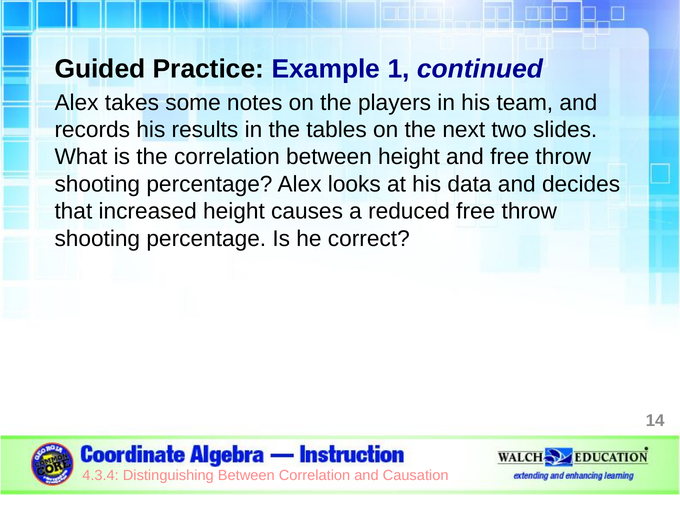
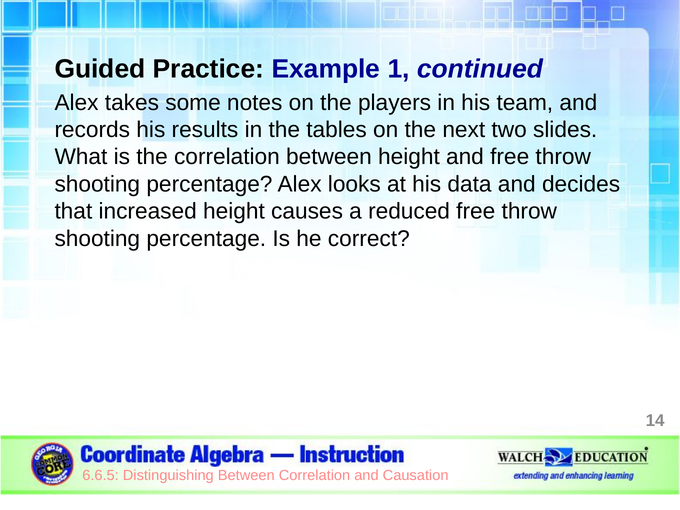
4.3.4: 4.3.4 -> 6.6.5 (101, 475)
